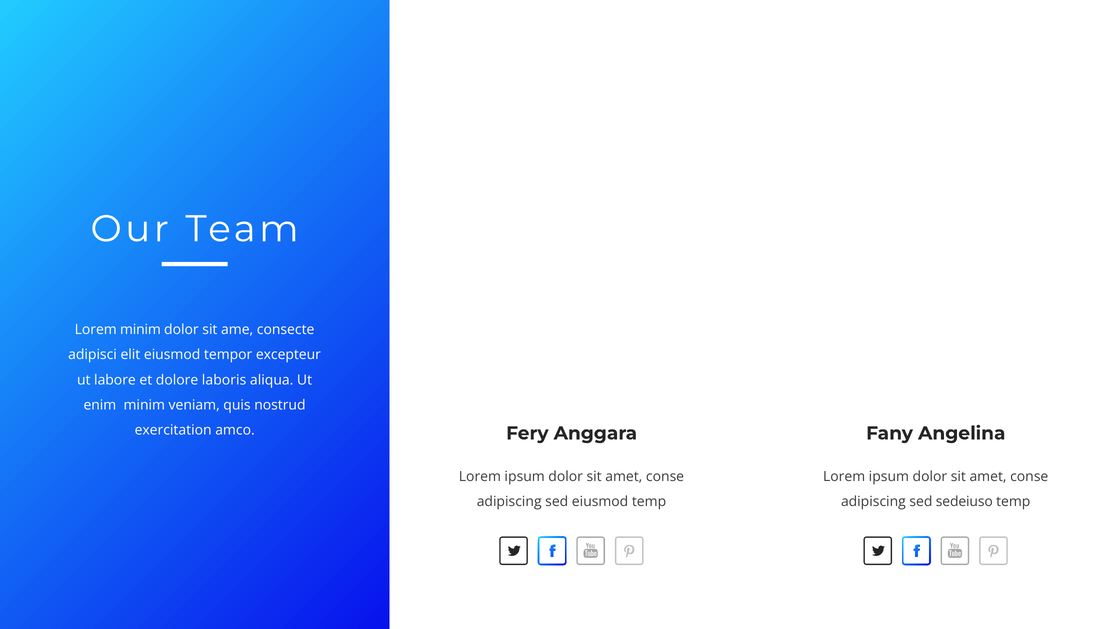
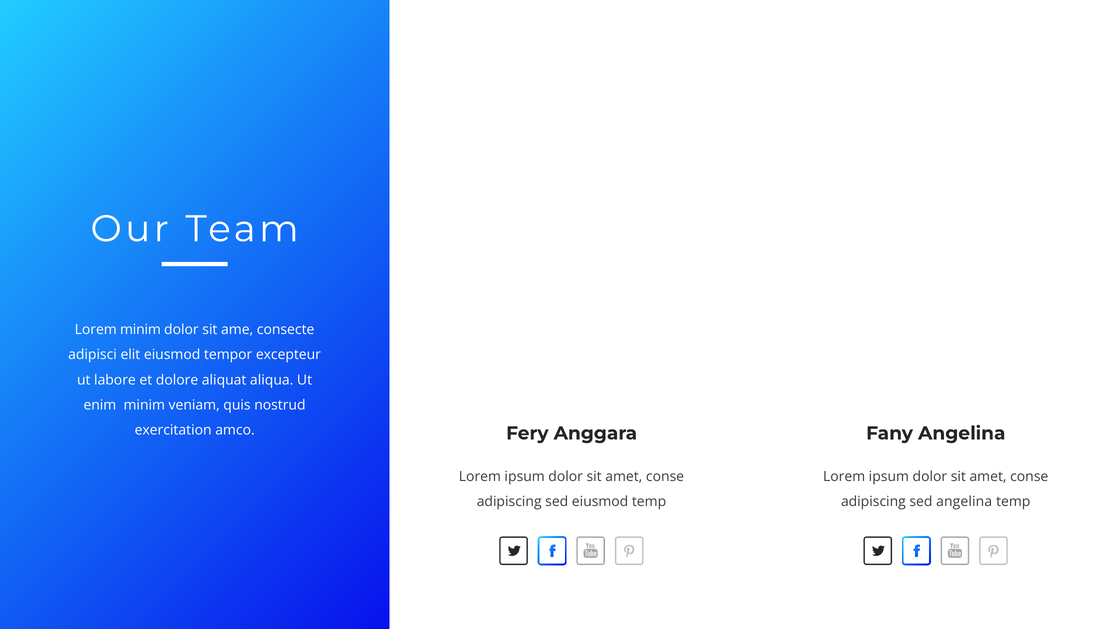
laboris: laboris -> aliquat (224, 380)
sed sedeiuso: sedeiuso -> angelina (964, 502)
